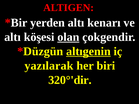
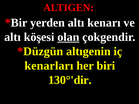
altıgenin underline: present -> none (88, 51)
yazılarak: yazılarak -> kenarları (49, 66)
320°'dir: 320°'dir -> 130°'dir (70, 80)
